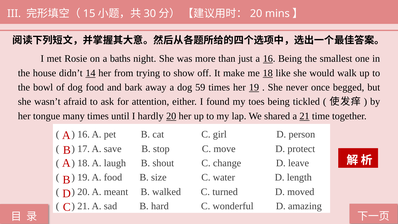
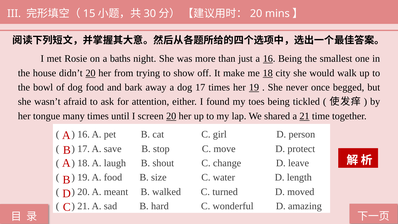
didn’t 14: 14 -> 20 (91, 73)
like: like -> city (283, 73)
dog 59: 59 -> 17 (200, 87)
hardly: hardly -> screen (151, 116)
